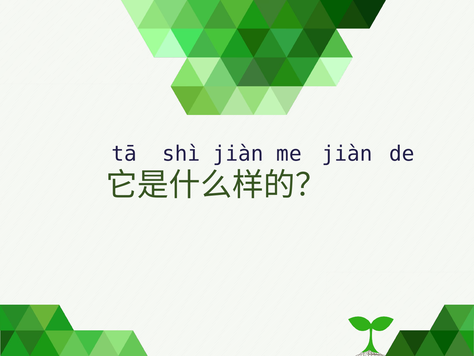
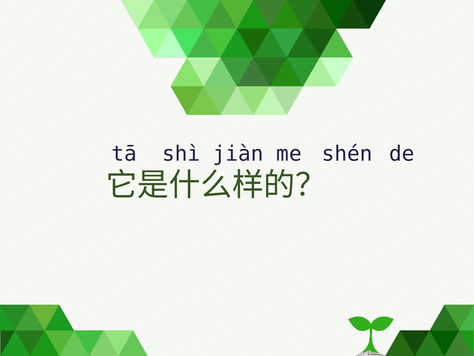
me jiàn: jiàn -> shén (347, 154)
